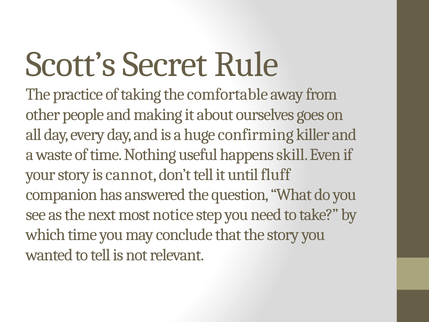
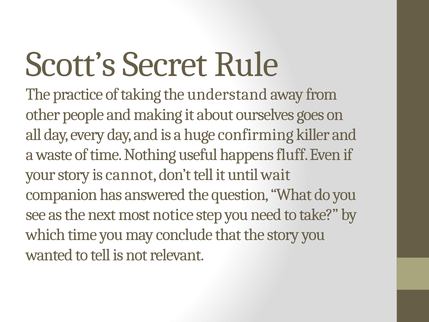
comfortable: comfortable -> understand (227, 94)
skill: skill -> fluff (292, 155)
fluff: fluff -> wait (276, 175)
